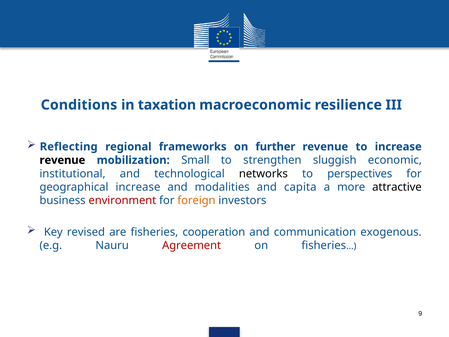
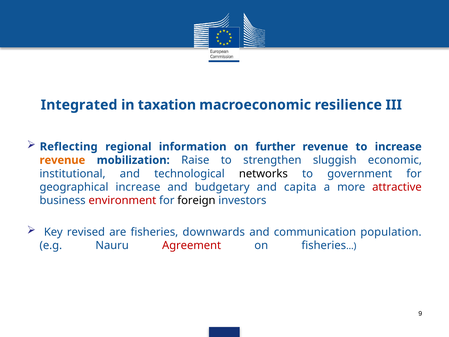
Conditions: Conditions -> Integrated (79, 105)
frameworks: frameworks -> information (193, 147)
revenue colour: black -> orange (62, 160)
Small: Small -> Raise (195, 160)
perspectives: perspectives -> government (360, 174)
modalities: modalities -> budgetary (222, 187)
attractive colour: black -> red (397, 187)
foreign colour: orange -> black (196, 200)
cooperation: cooperation -> downwards (214, 232)
exogenous: exogenous -> population (391, 232)
